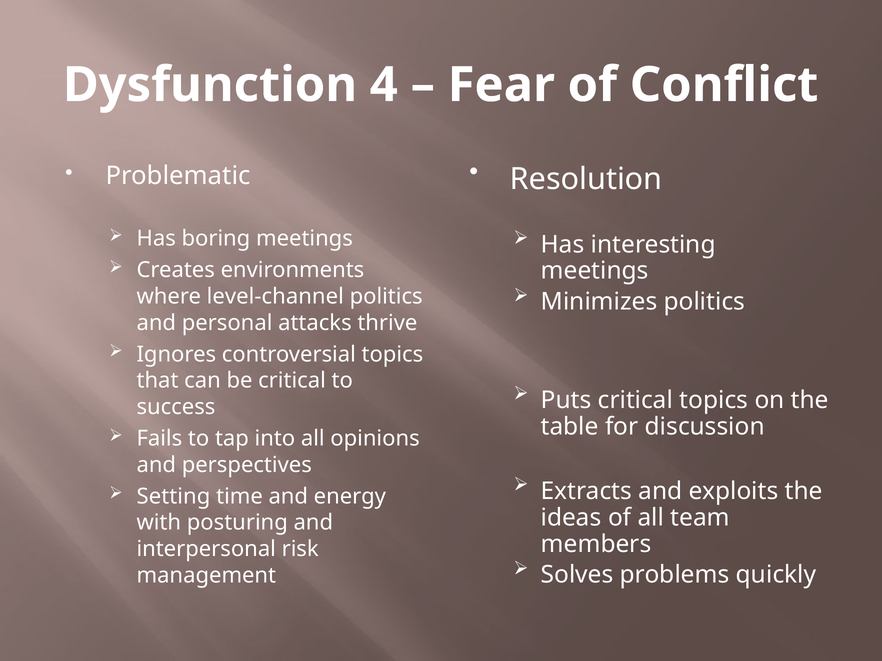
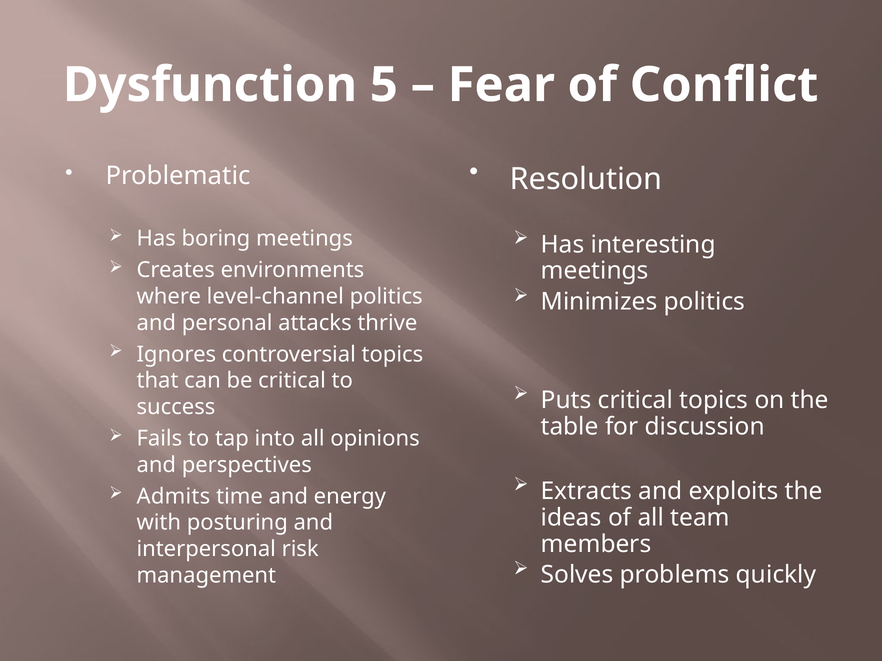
4: 4 -> 5 (384, 85)
Setting: Setting -> Admits (173, 497)
